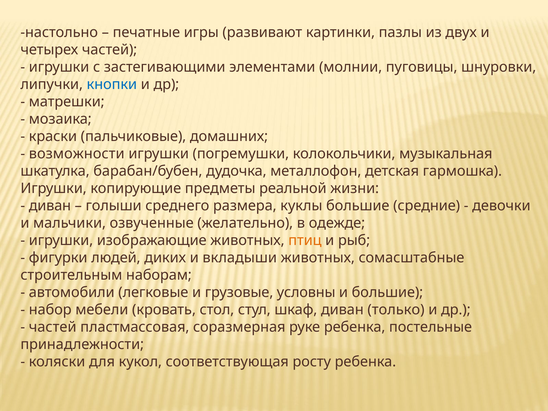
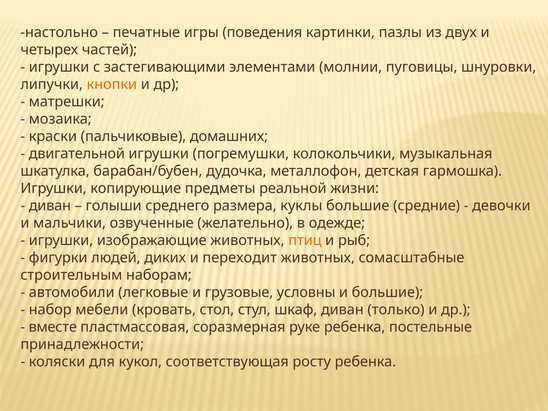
развивают: развивают -> поведения (262, 32)
кнопки colour: blue -> orange (112, 84)
возможности: возможности -> двигательной (77, 154)
вкладыши: вкладыши -> переходит (240, 258)
частей: частей -> вместе (53, 327)
